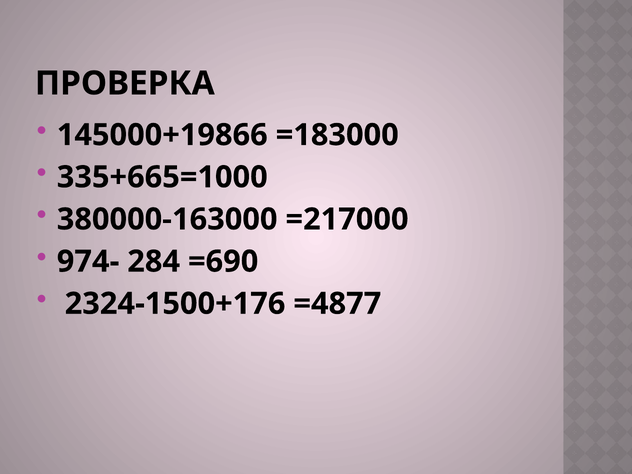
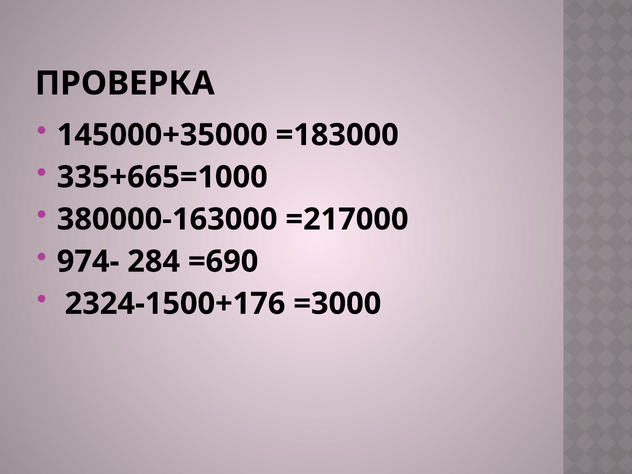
145000+19866: 145000+19866 -> 145000+35000 (162, 135)
=4877: =4877 -> =3000 (337, 304)
